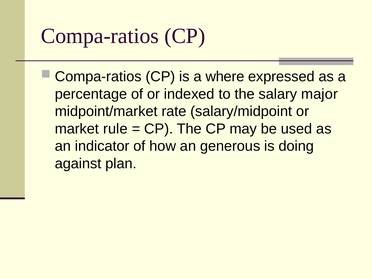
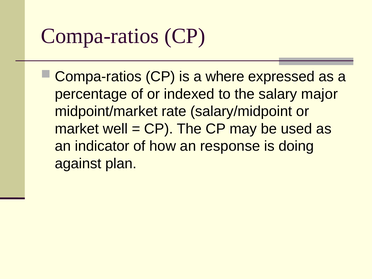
rule: rule -> well (115, 129)
generous: generous -> response (230, 146)
